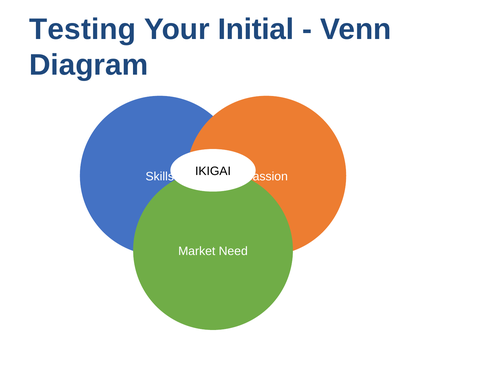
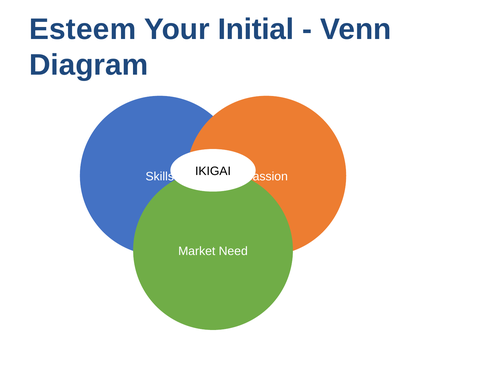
Testing: Testing -> Esteem (83, 29)
